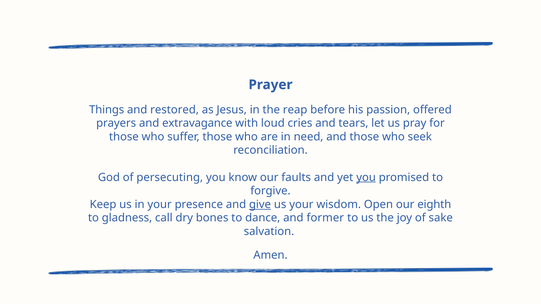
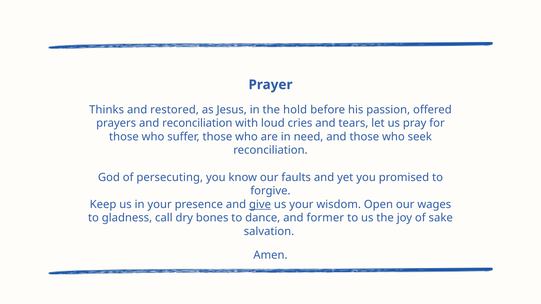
Things: Things -> Thinks (107, 110)
reap: reap -> hold (295, 110)
and extravagance: extravagance -> reconciliation (197, 123)
you underline: present -> none (366, 177)
eighth: eighth -> wages (434, 205)
